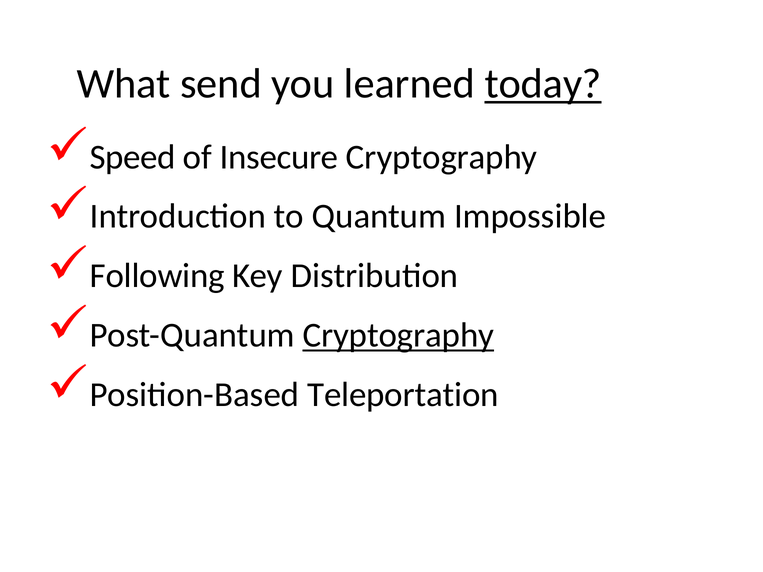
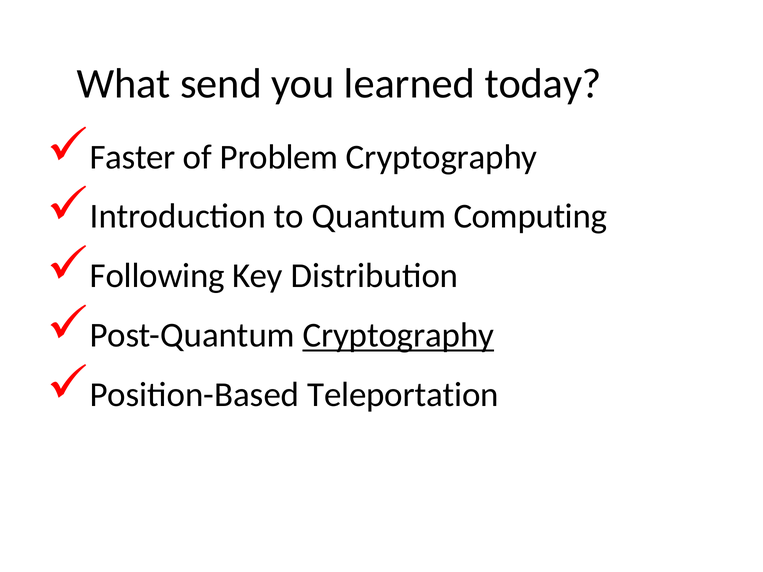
today underline: present -> none (543, 84)
Speed: Speed -> Faster (133, 157)
Insecure: Insecure -> Problem (279, 157)
Impossible: Impossible -> Computing (530, 217)
